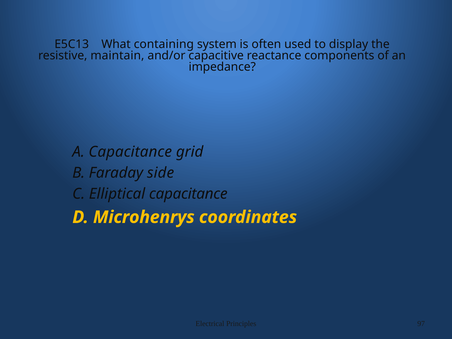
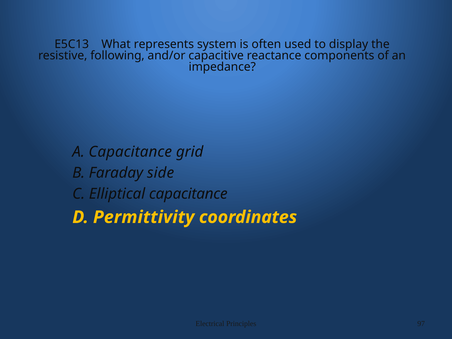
containing: containing -> represents (164, 44)
maintain: maintain -> following (118, 56)
Microhenrys: Microhenrys -> Permittivity (144, 217)
